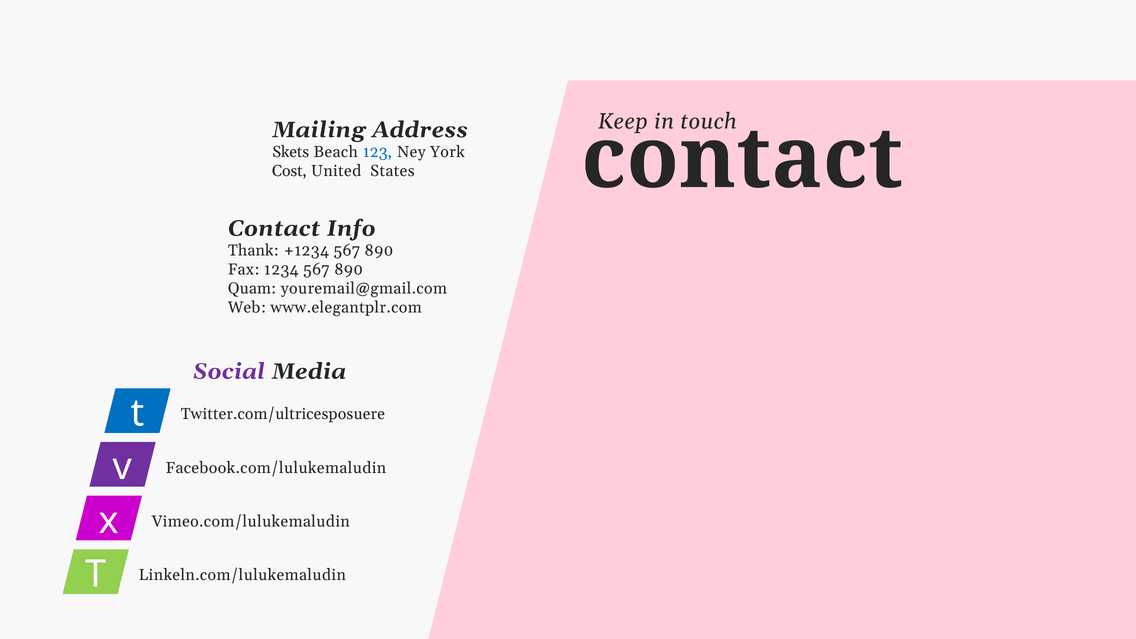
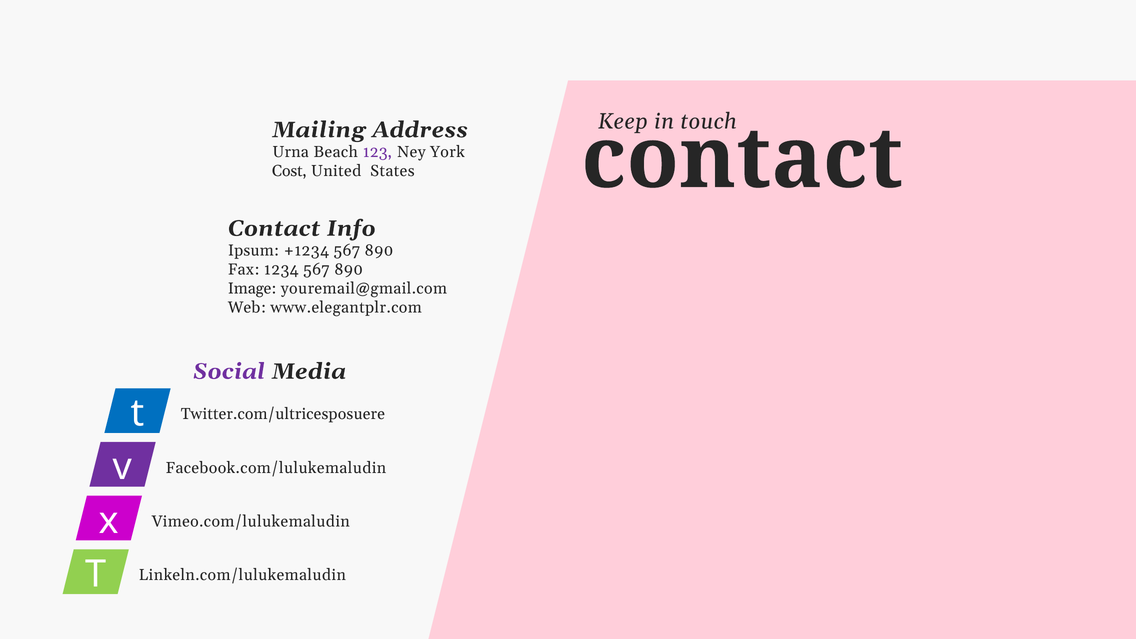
Skets: Skets -> Urna (291, 152)
123 colour: blue -> purple (377, 152)
Thank: Thank -> Ipsum (253, 251)
Quam: Quam -> Image (252, 289)
